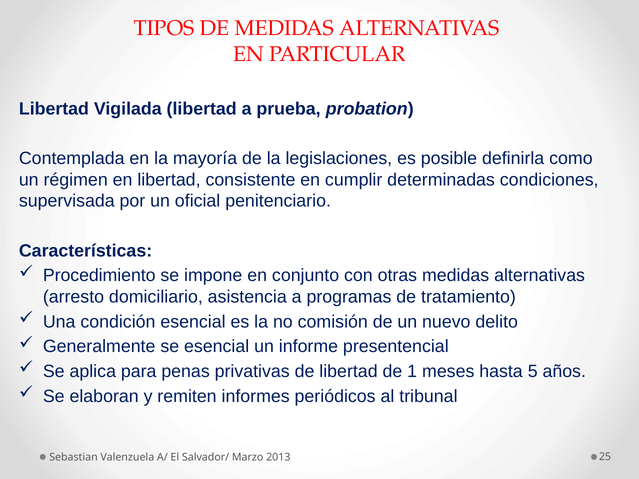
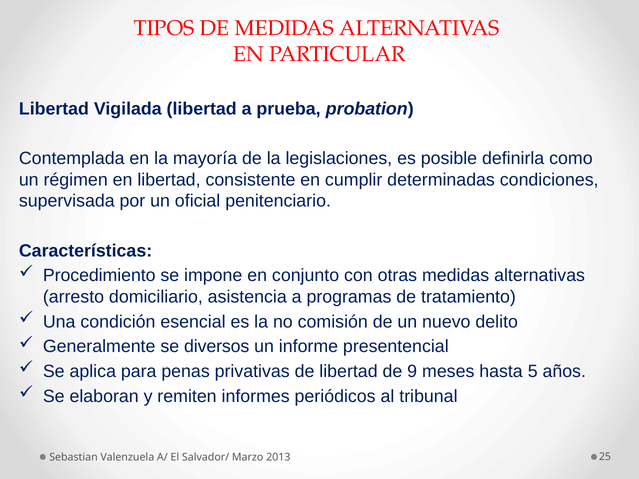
se esencial: esencial -> diversos (217, 347)
1: 1 -> 9 (412, 372)
